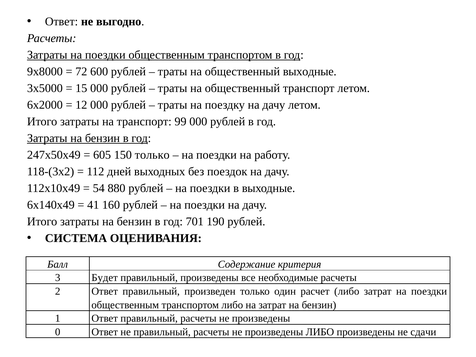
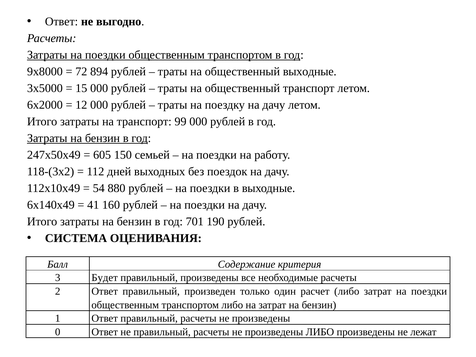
600: 600 -> 894 (99, 71)
150 только: только -> семьей (152, 155)
сдачи: сдачи -> лежат (423, 332)
